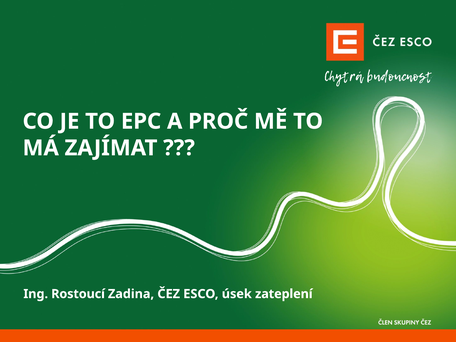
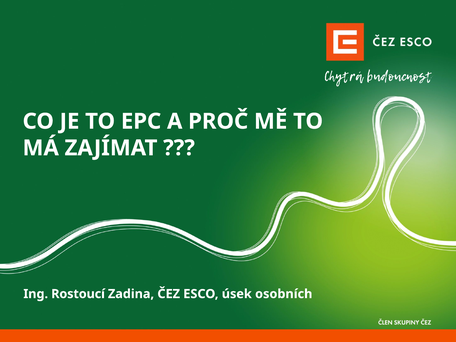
zateplení: zateplení -> osobních (284, 294)
